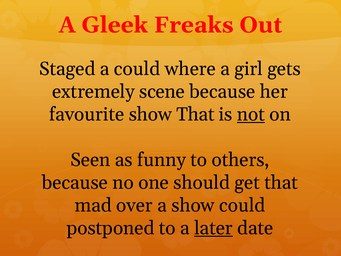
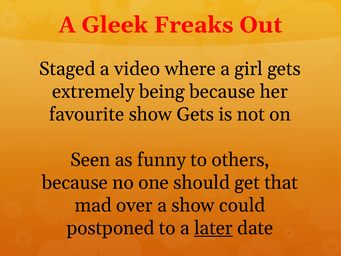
a could: could -> video (137, 69)
scene: scene -> being (162, 91)
show That: That -> Gets (195, 114)
not underline: present -> none (251, 114)
